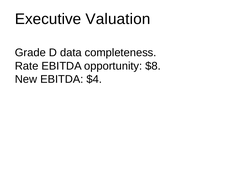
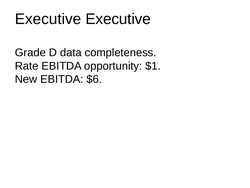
Executive Valuation: Valuation -> Executive (118, 19)
$8: $8 -> $1 (153, 66)
$4: $4 -> $6 (94, 79)
